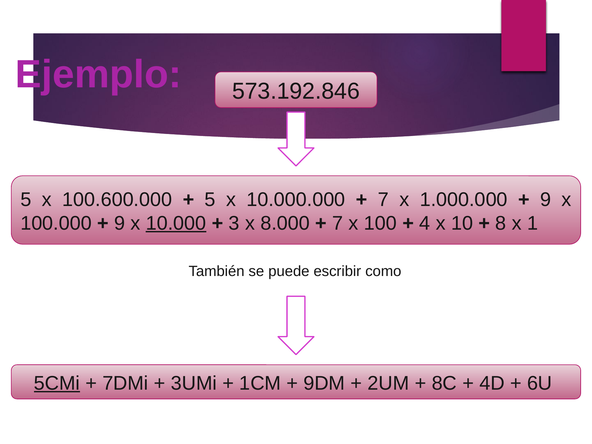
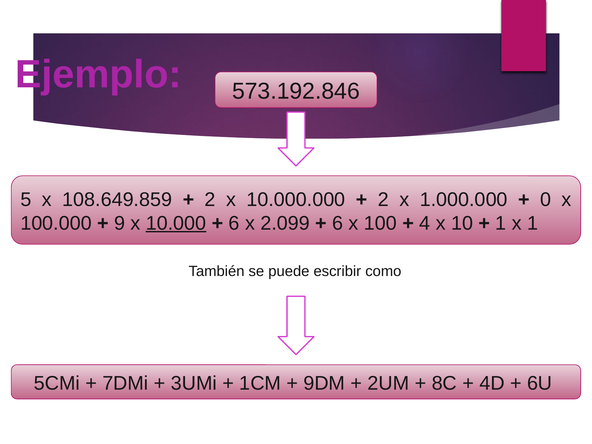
100.600.000: 100.600.000 -> 108.649.859 (117, 200)
5: 5 -> 2 (210, 200)
7: 7 -> 2 (383, 200)
9: 9 -> 0 (546, 200)
3: 3 -> 6 (234, 223)
8.000: 8.000 -> 2.099 (285, 223)
7: 7 -> 6 (338, 223)
8: 8 -> 1 (501, 223)
5CMi underline: present -> none (57, 383)
